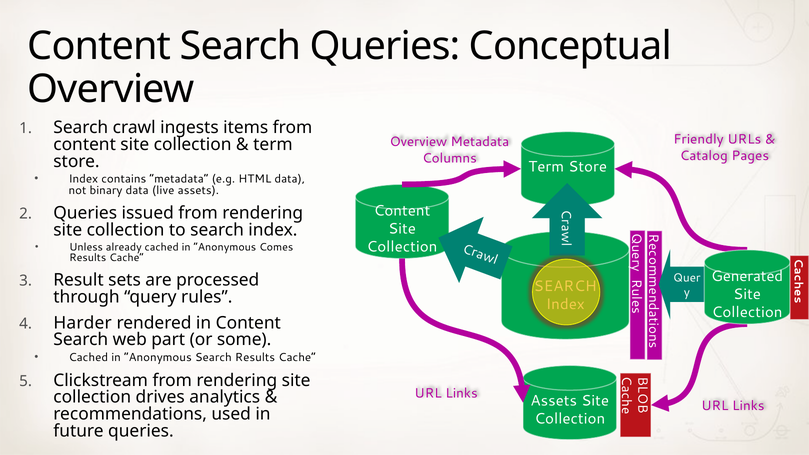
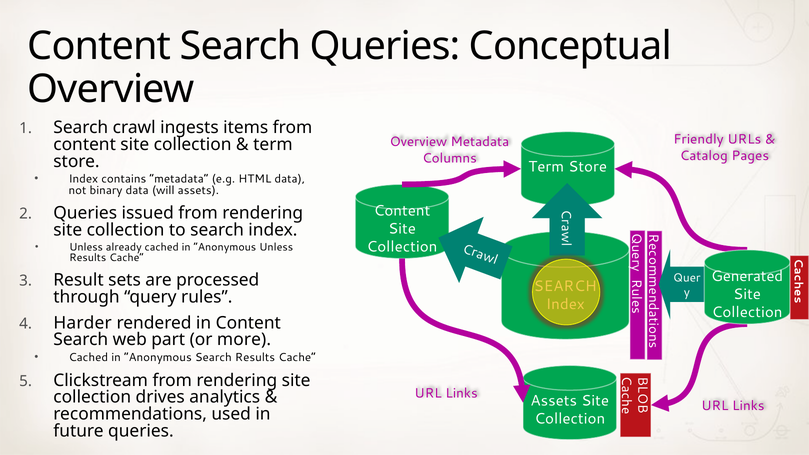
live: live -> will (163, 190)
Anonymous Comes: Comes -> Unless (276, 247)
some: some -> more (244, 340)
